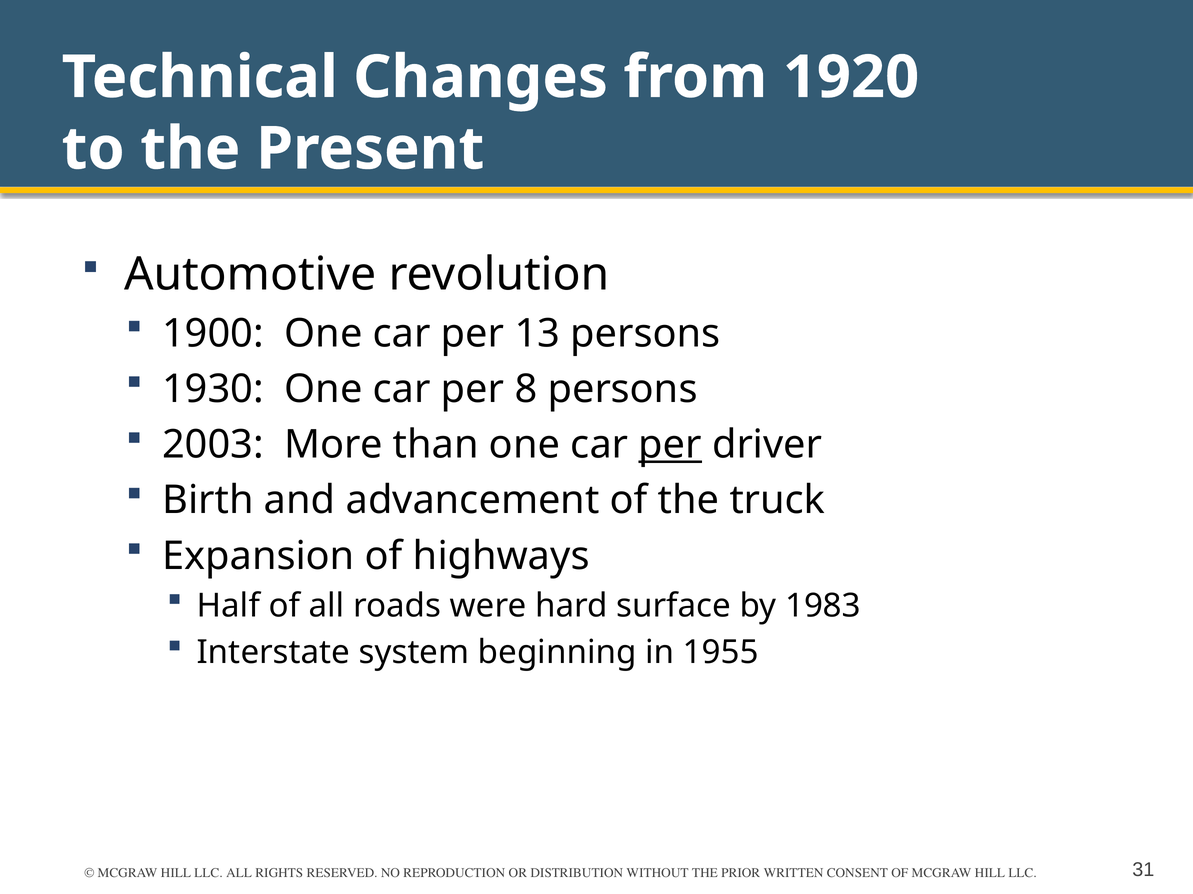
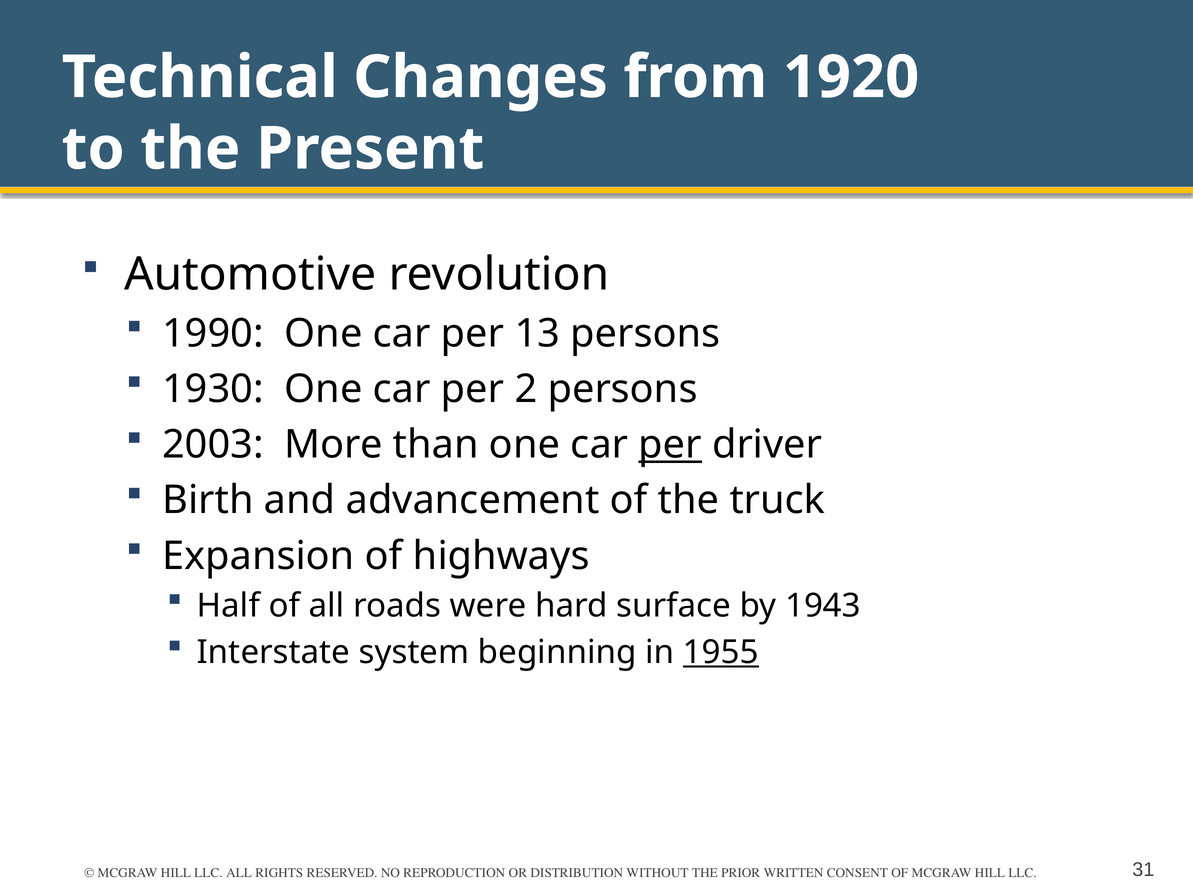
1900: 1900 -> 1990 (213, 334)
8: 8 -> 2 (526, 389)
1983: 1983 -> 1943 (823, 606)
1955 underline: none -> present (721, 653)
